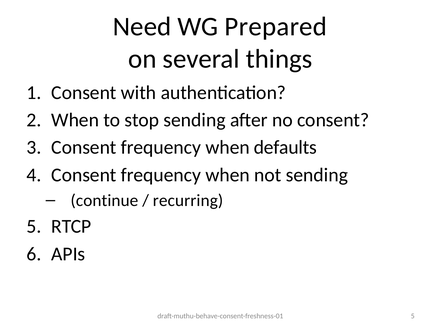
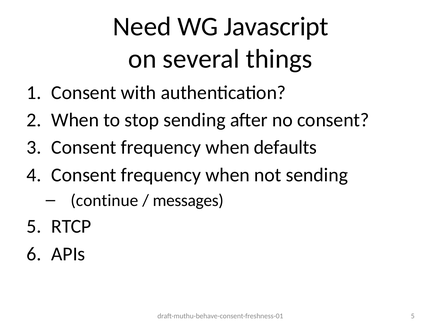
Prepared: Prepared -> Javascript (276, 27)
recurring: recurring -> messages (188, 200)
